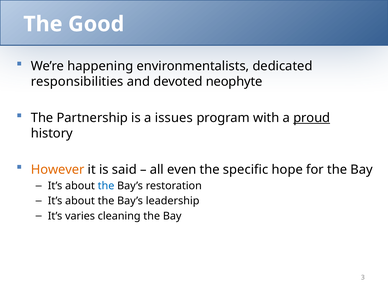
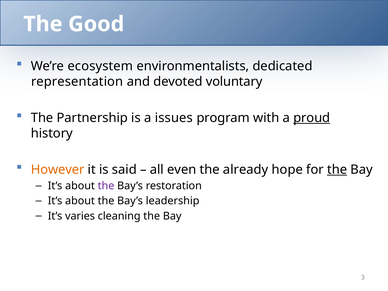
happening: happening -> ecosystem (100, 66)
responsibilities: responsibilities -> representation (77, 82)
neophyte: neophyte -> voluntary (234, 82)
specific: specific -> already (246, 170)
the underline: none -> present (337, 170)
the colour: blue -> purple (106, 186)
